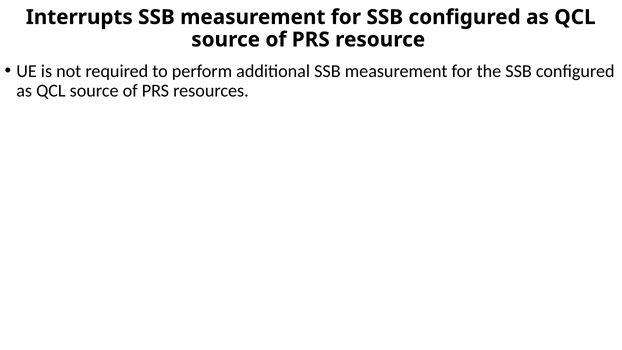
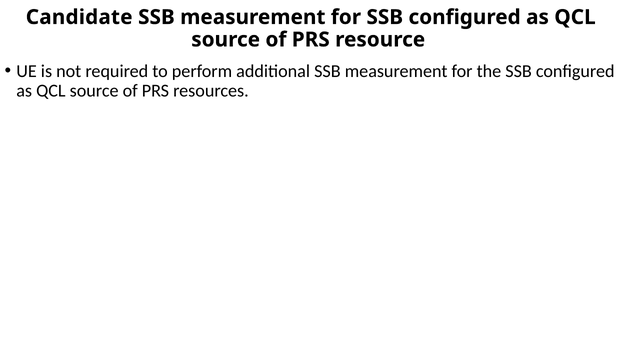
Interrupts: Interrupts -> Candidate (79, 17)
